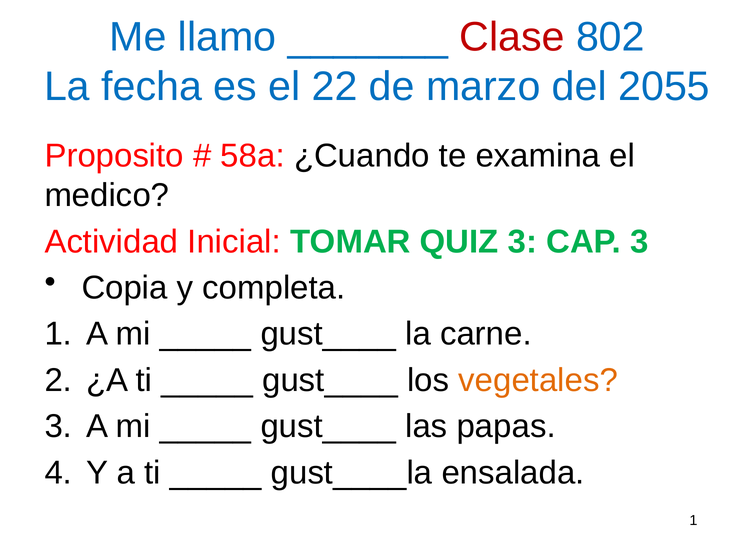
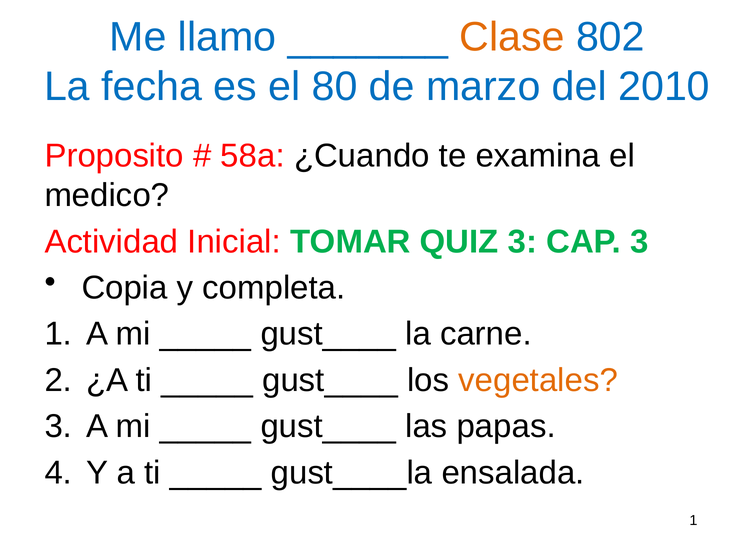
Clase colour: red -> orange (512, 37)
22: 22 -> 80 (335, 86)
2055: 2055 -> 2010 (664, 86)
